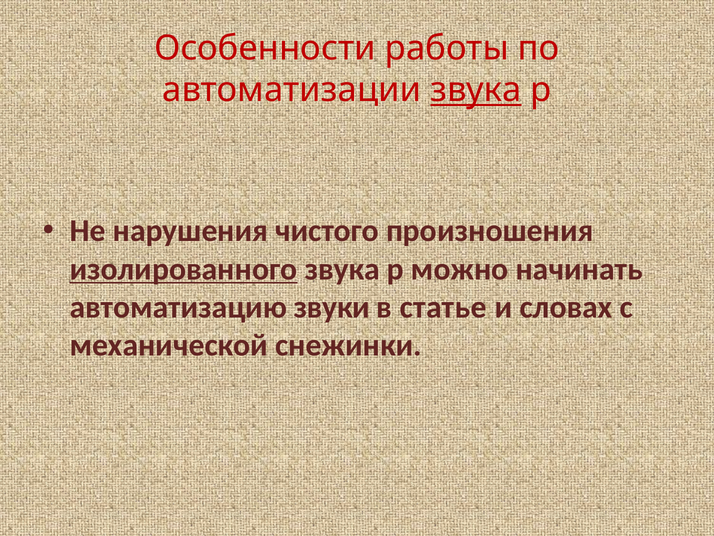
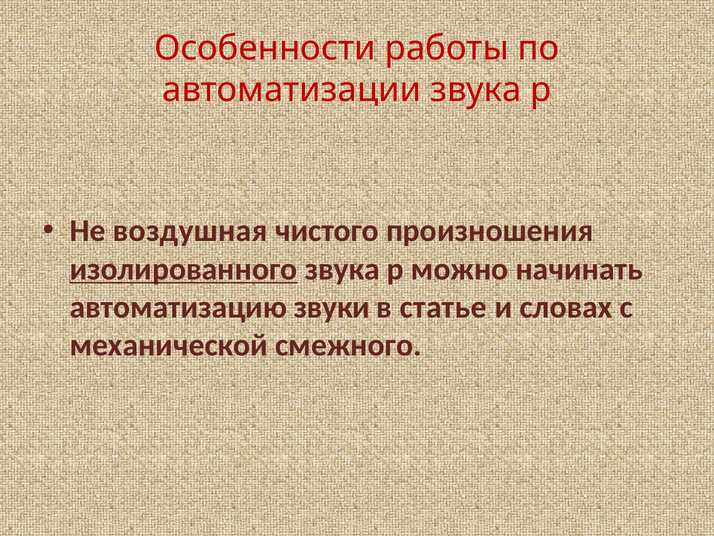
звука underline: present -> none (476, 90)
нарушения: нарушения -> воздушная (190, 231)
снежинки: снежинки -> смежного (348, 345)
